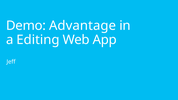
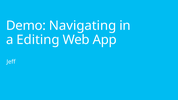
Advantage: Advantage -> Navigating (83, 26)
